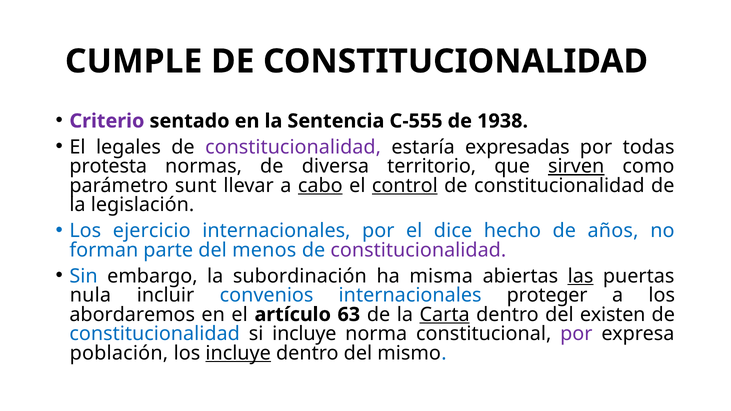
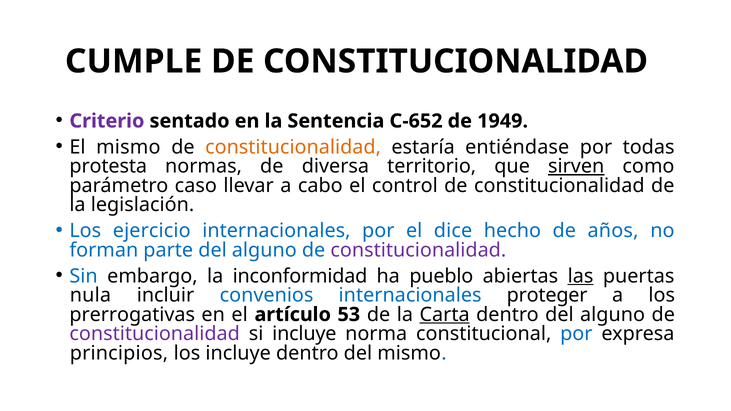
C-555: C-555 -> C-652 (416, 121)
1938: 1938 -> 1949 (503, 121)
El legales: legales -> mismo (128, 147)
constitucionalidad colour: purple -> orange (293, 147)
expresadas: expresadas -> entiéndase (517, 147)
sunt: sunt -> caso (196, 186)
cabo underline: present -> none (320, 186)
control underline: present -> none (405, 186)
parte del menos: menos -> alguno (264, 250)
subordinación: subordinación -> inconformidad (300, 276)
misma: misma -> pueblo (441, 276)
abordaremos: abordaremos -> prerrogativas (132, 315)
63: 63 -> 53 (349, 315)
dentro del existen: existen -> alguno (613, 315)
constitucionalidad colour: blue -> purple (155, 334)
por colour: purple -> blue (576, 334)
población: población -> principios (119, 353)
incluye underline: present -> none (238, 353)
